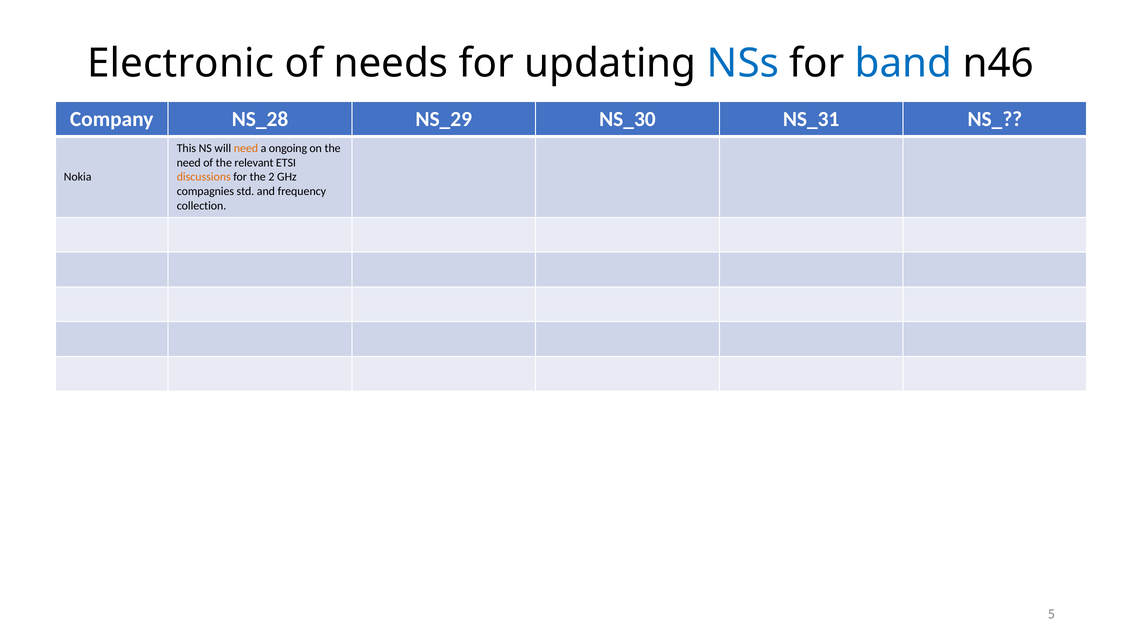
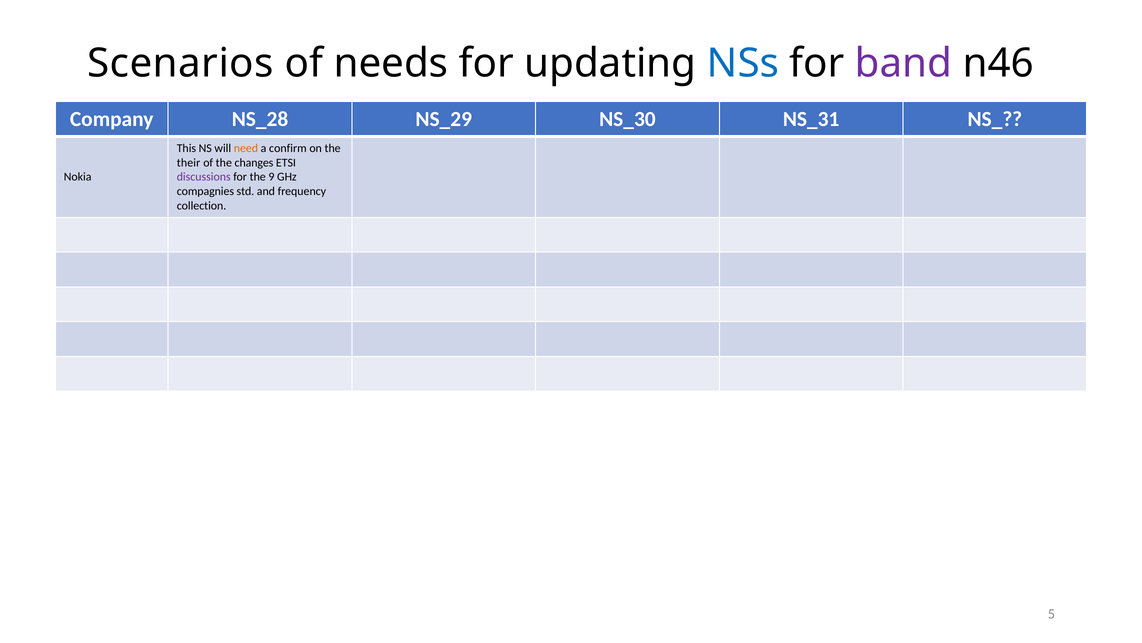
Electronic: Electronic -> Scenarios (180, 64)
band colour: blue -> purple (904, 64)
ongoing: ongoing -> confirm (288, 148)
need: need -> their (189, 162)
relevant: relevant -> changes (254, 162)
discussions colour: orange -> purple (204, 177)
2: 2 -> 9 (271, 177)
